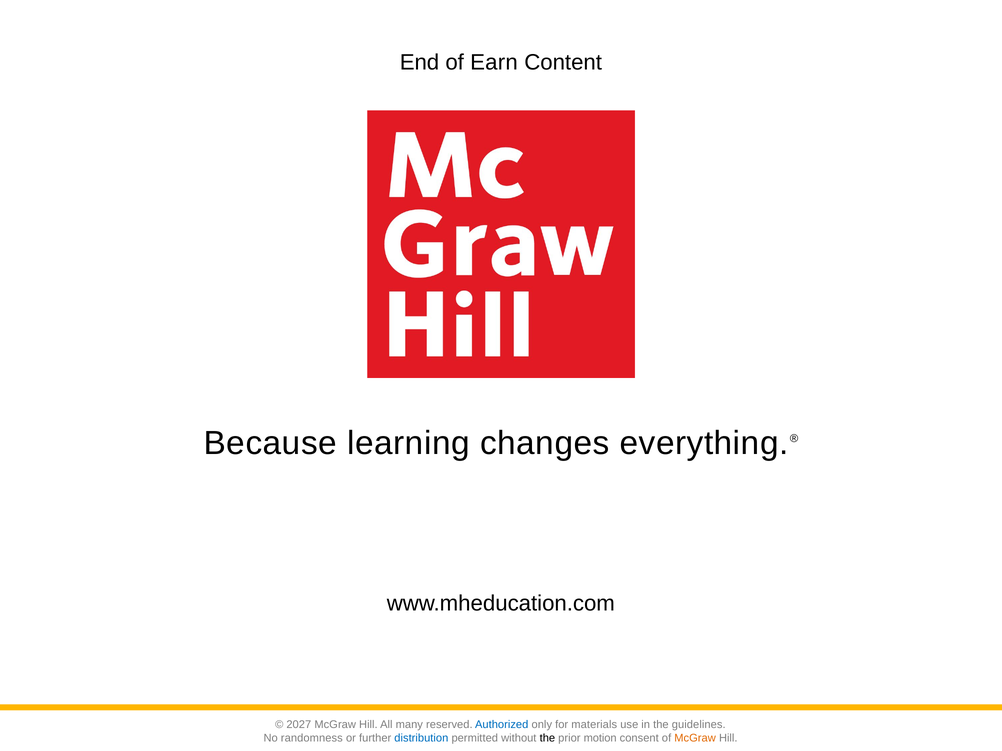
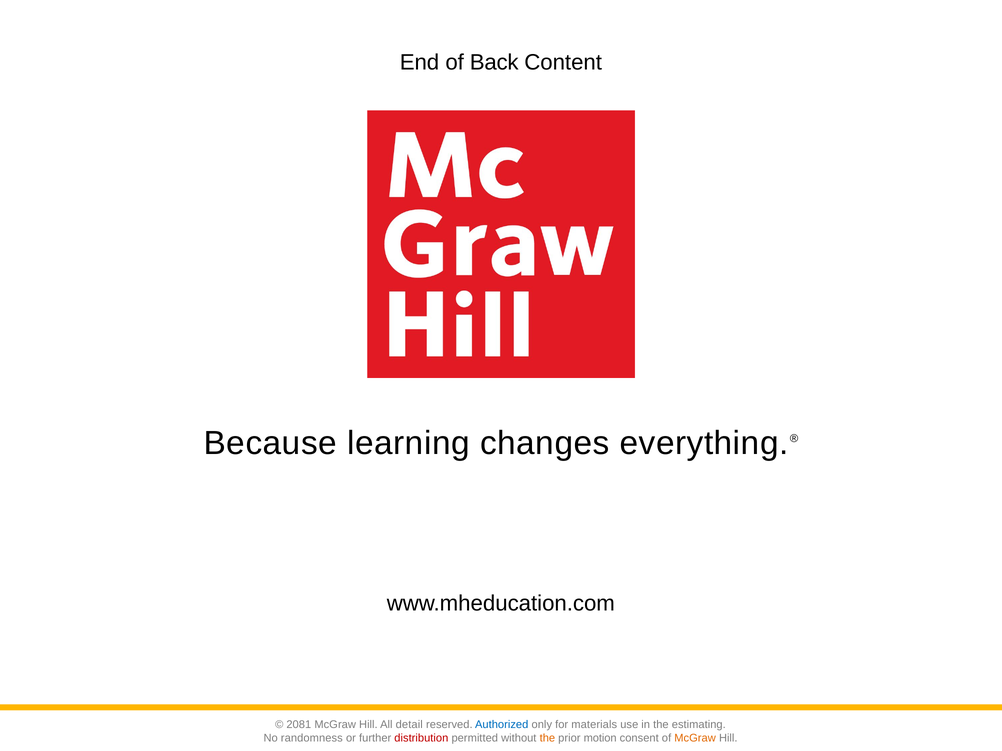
Earn: Earn -> Back (494, 63)
2027: 2027 -> 2081 (299, 725)
many: many -> detail (409, 725)
guidelines: guidelines -> estimating (699, 725)
distribution colour: blue -> red (421, 739)
the colour: black -> orange (547, 739)
